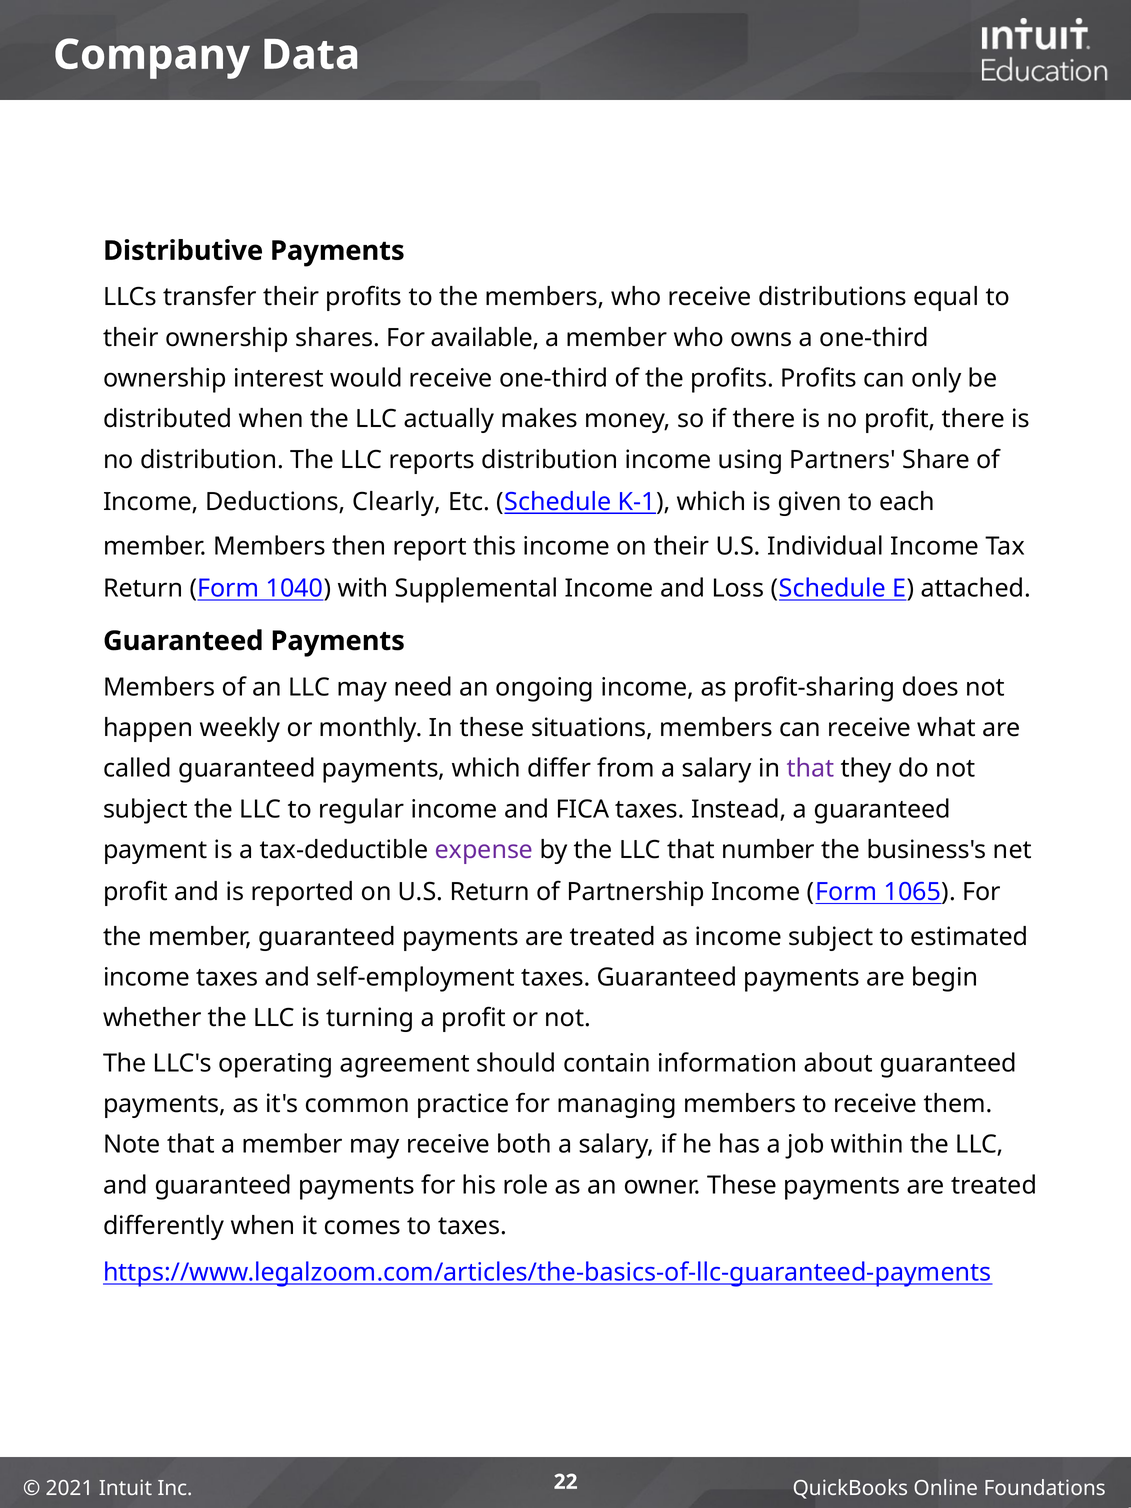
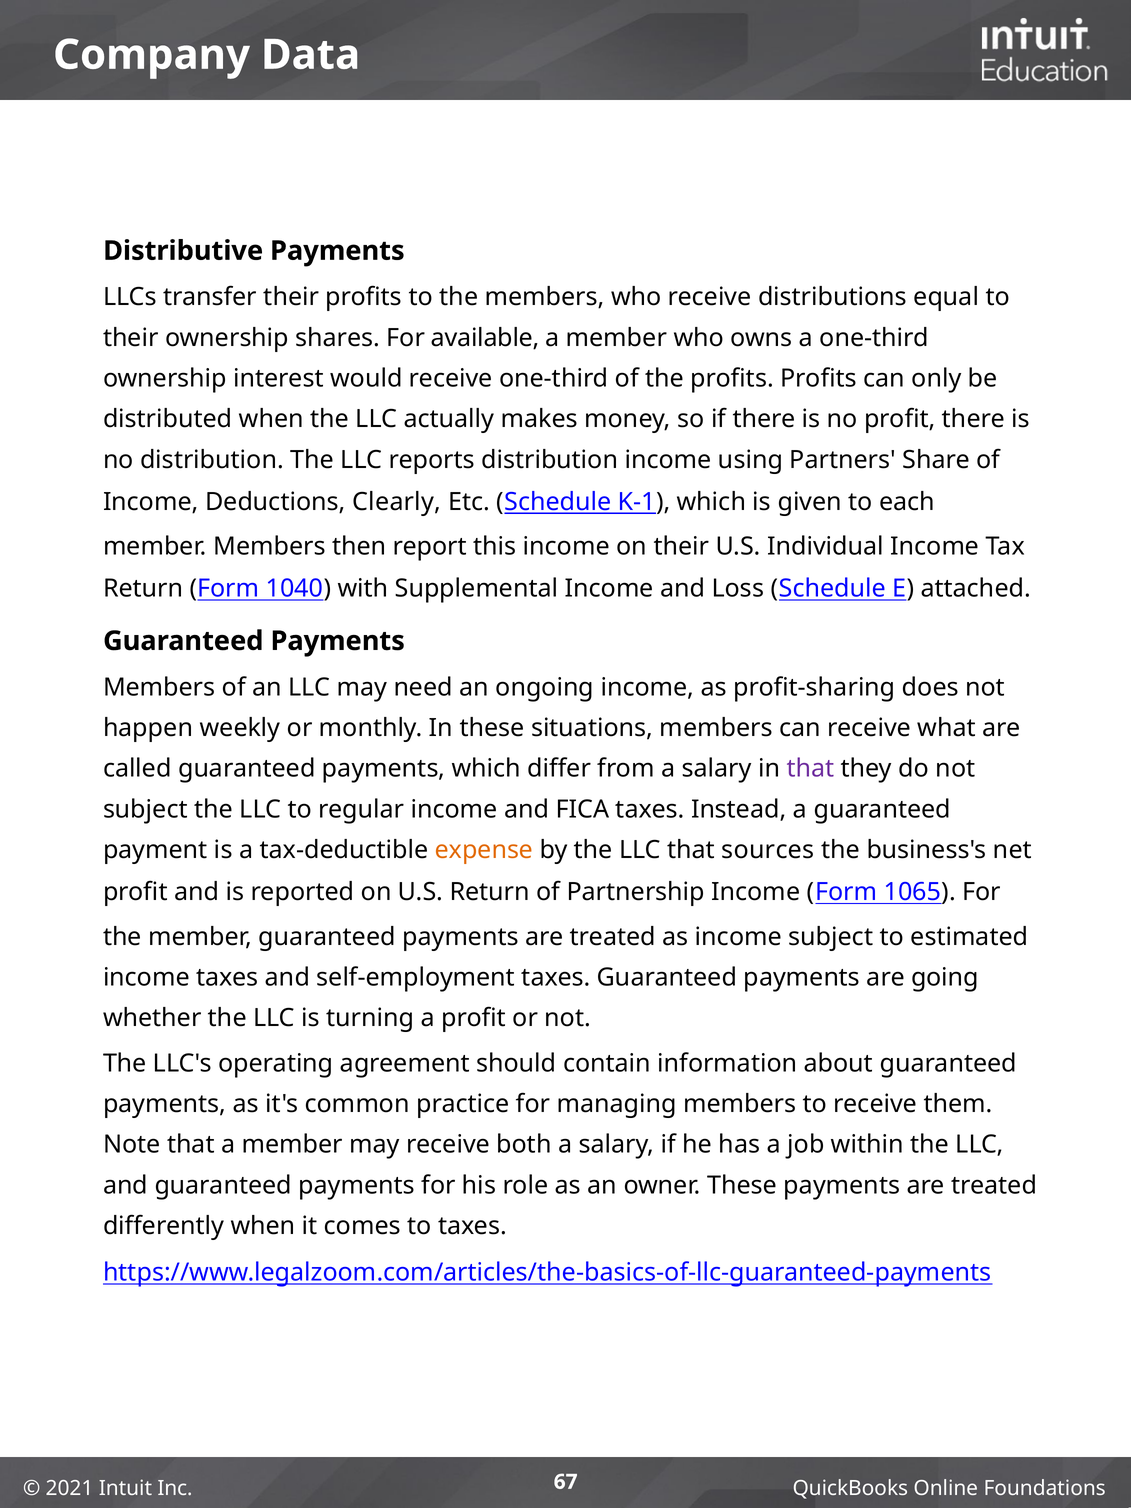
expense colour: purple -> orange (484, 850)
number: number -> sources (768, 850)
begin: begin -> going (945, 977)
22: 22 -> 67 (566, 1482)
